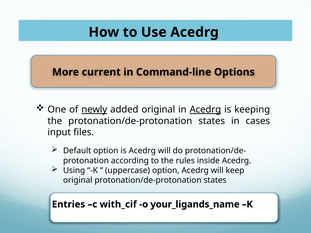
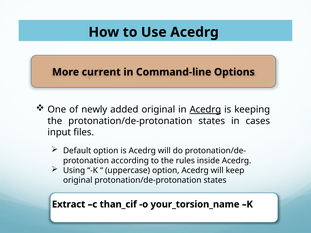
newly underline: present -> none (94, 110)
Entries: Entries -> Extract (69, 205)
with_cif: with_cif -> than_cif (118, 205)
your_ligands_name: your_ligands_name -> your_torsion_name (195, 205)
